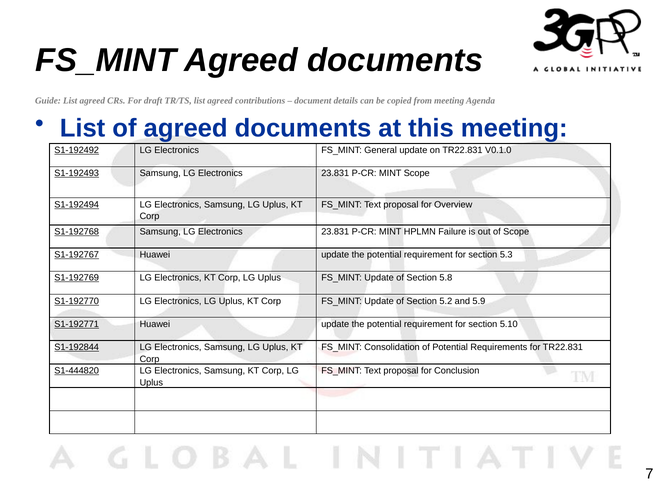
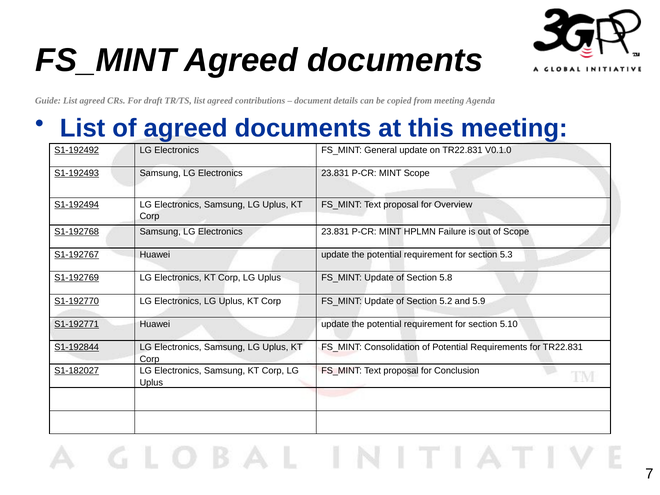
S1-444820: S1-444820 -> S1-182027 (77, 371)
